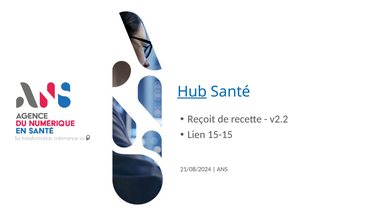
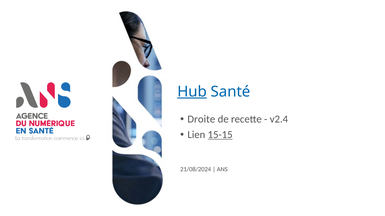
Reçoit: Reçoit -> Droite (201, 119)
v2.2: v2.2 -> v2.4 (279, 119)
15-15 underline: none -> present (220, 135)
